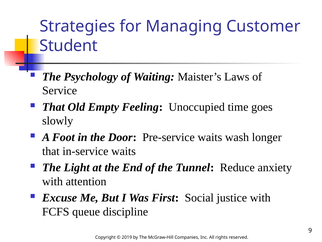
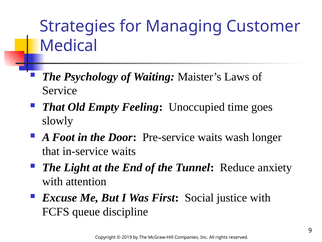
Student: Student -> Medical (69, 46)
